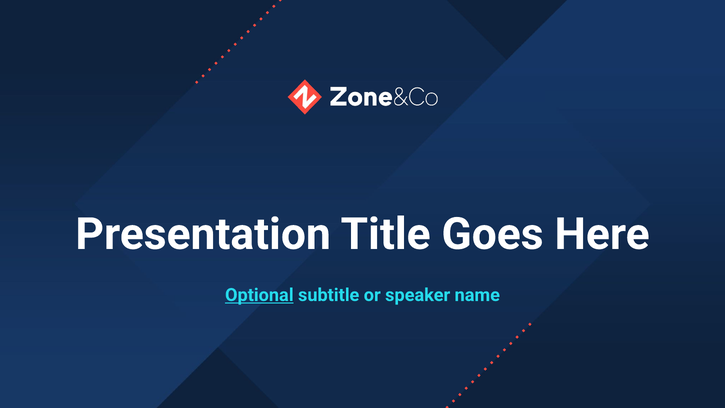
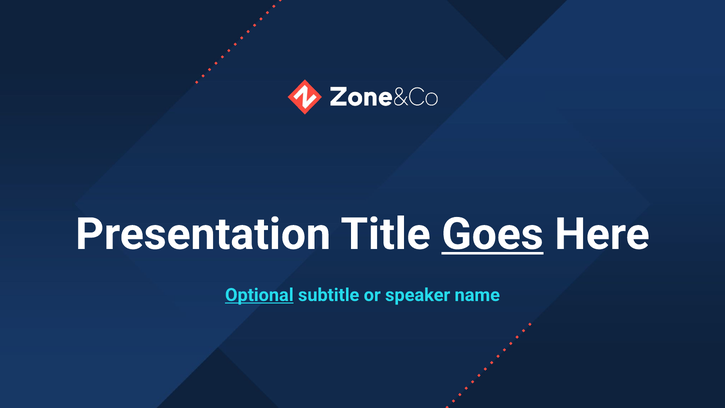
Goes underline: none -> present (493, 234)
